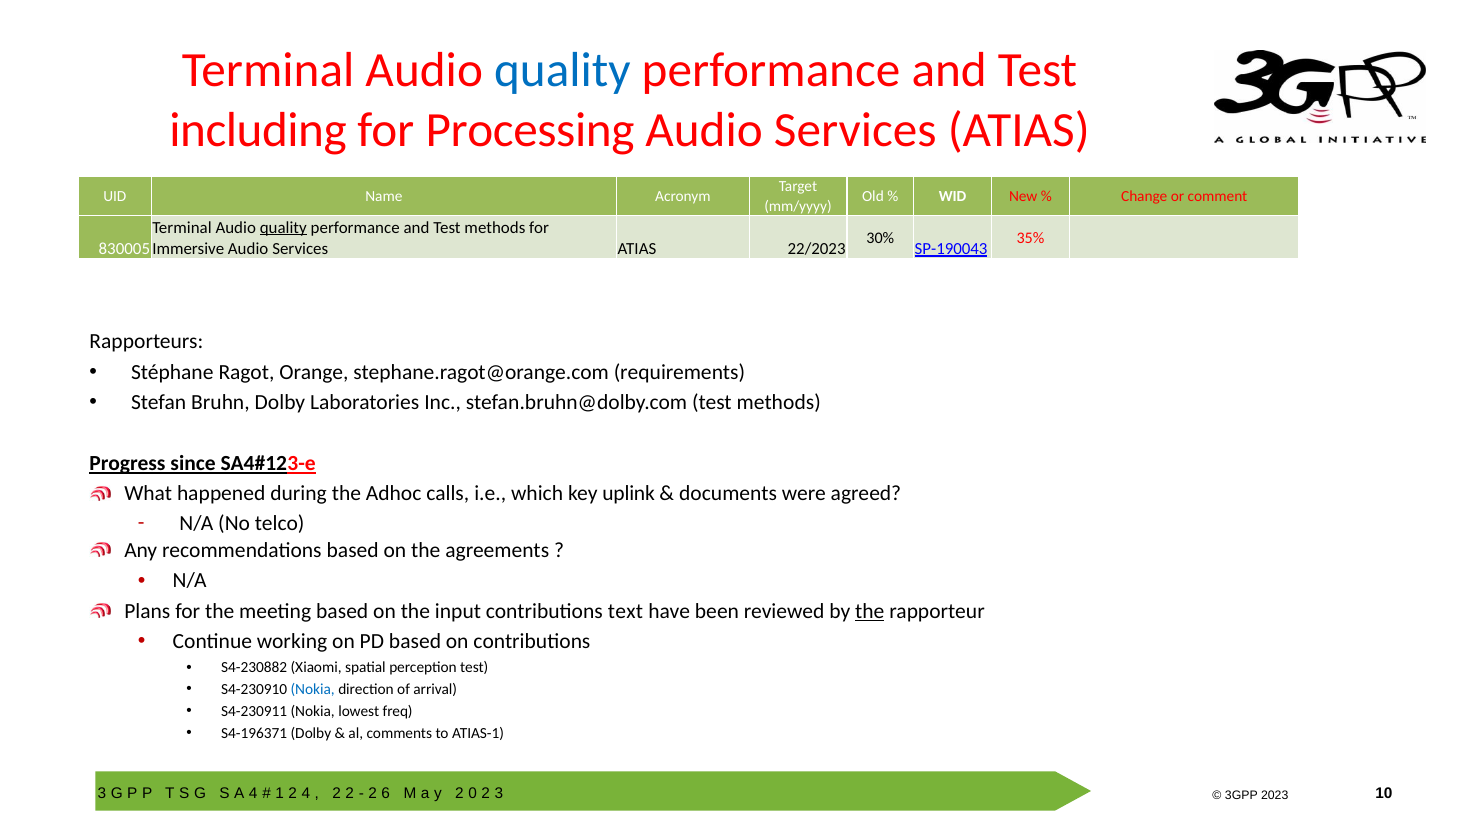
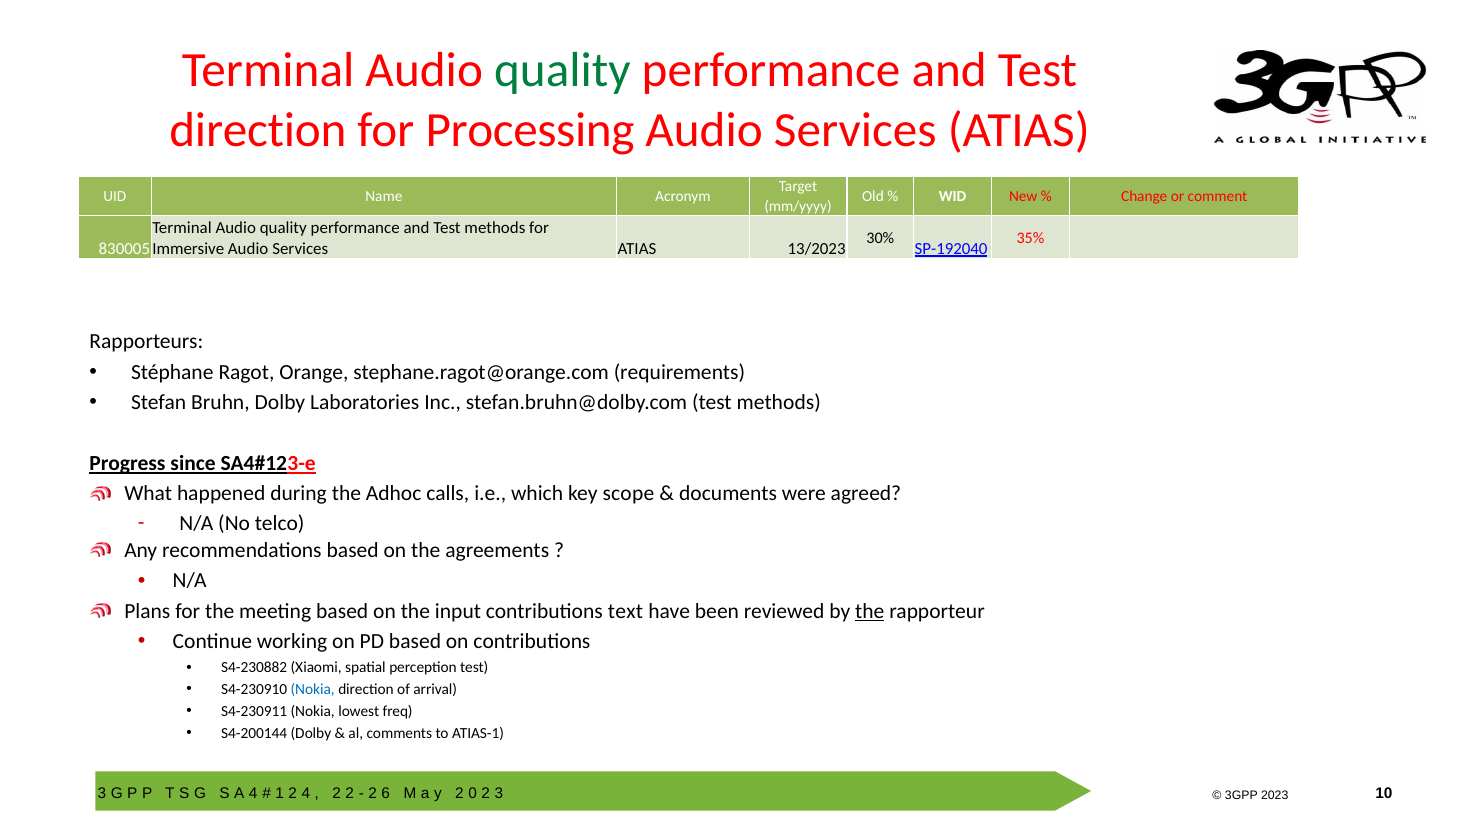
quality colour: blue -> green (562, 71)
including: including -> direction (258, 130)
quality underline: present -> none (283, 228)
22/2023: 22/2023 -> 13/2023 (817, 249)
SP-190043: SP-190043 -> SP-192040 (951, 249)
uplink: uplink -> scope (628, 494)
S4-196371: S4-196371 -> S4-200144 (254, 733)
